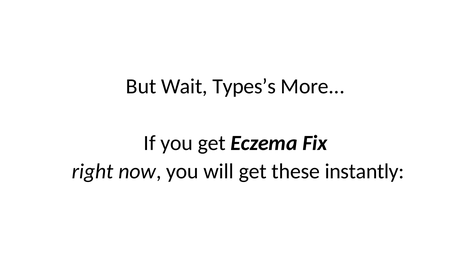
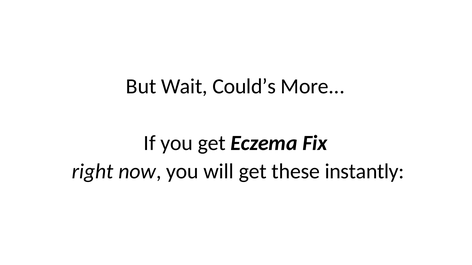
Types’s: Types’s -> Could’s (244, 87)
